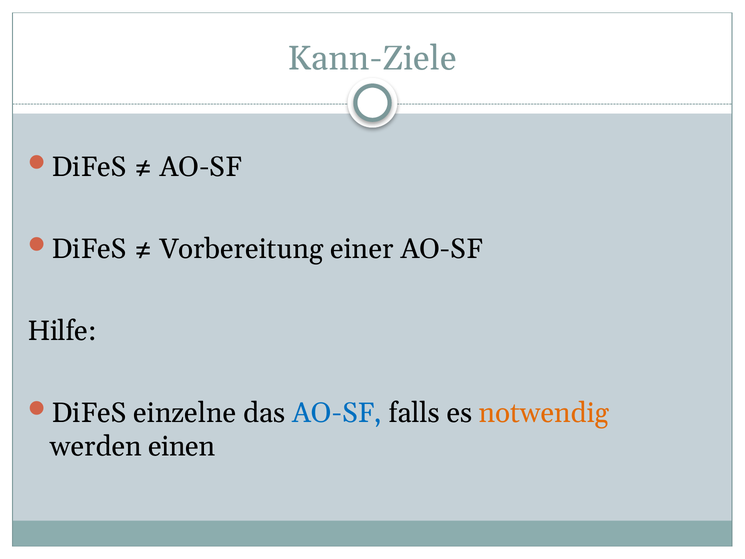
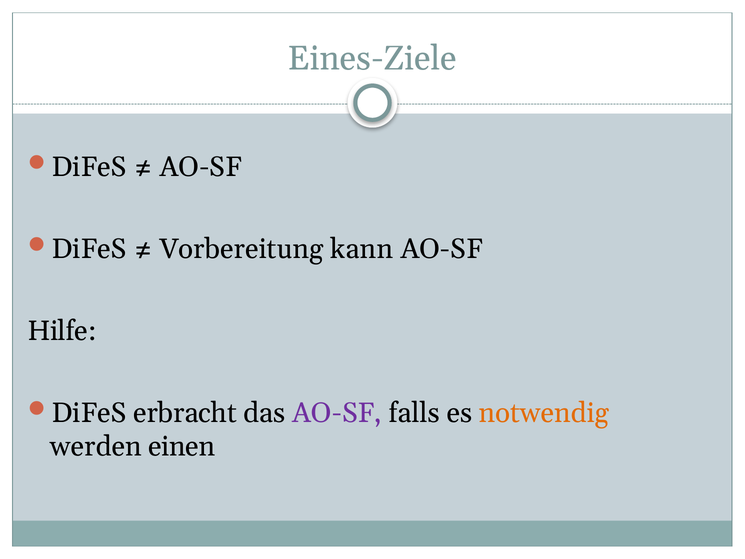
Kann-Ziele: Kann-Ziele -> Eines-Ziele (372, 59)
einer: einer -> kann (362, 249)
einzelne: einzelne -> erbracht (185, 413)
AO-SF colour: blue -> purple (337, 413)
